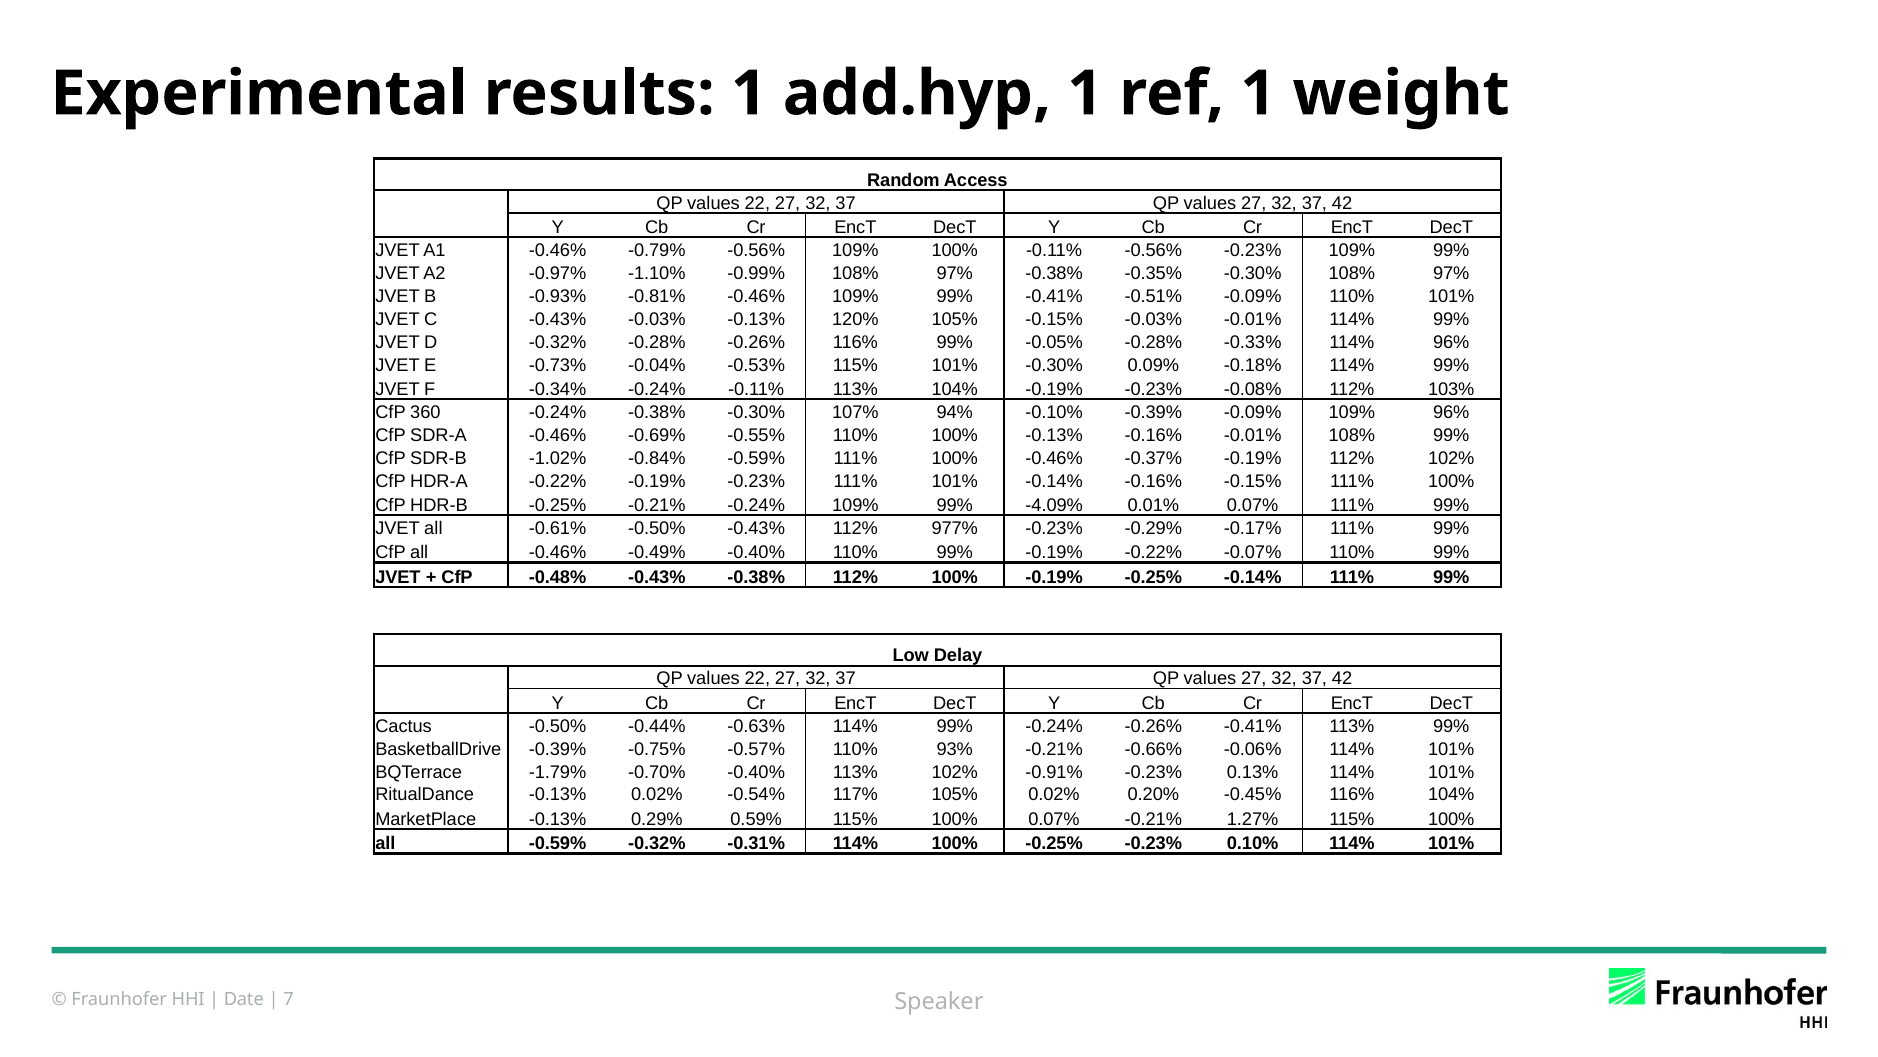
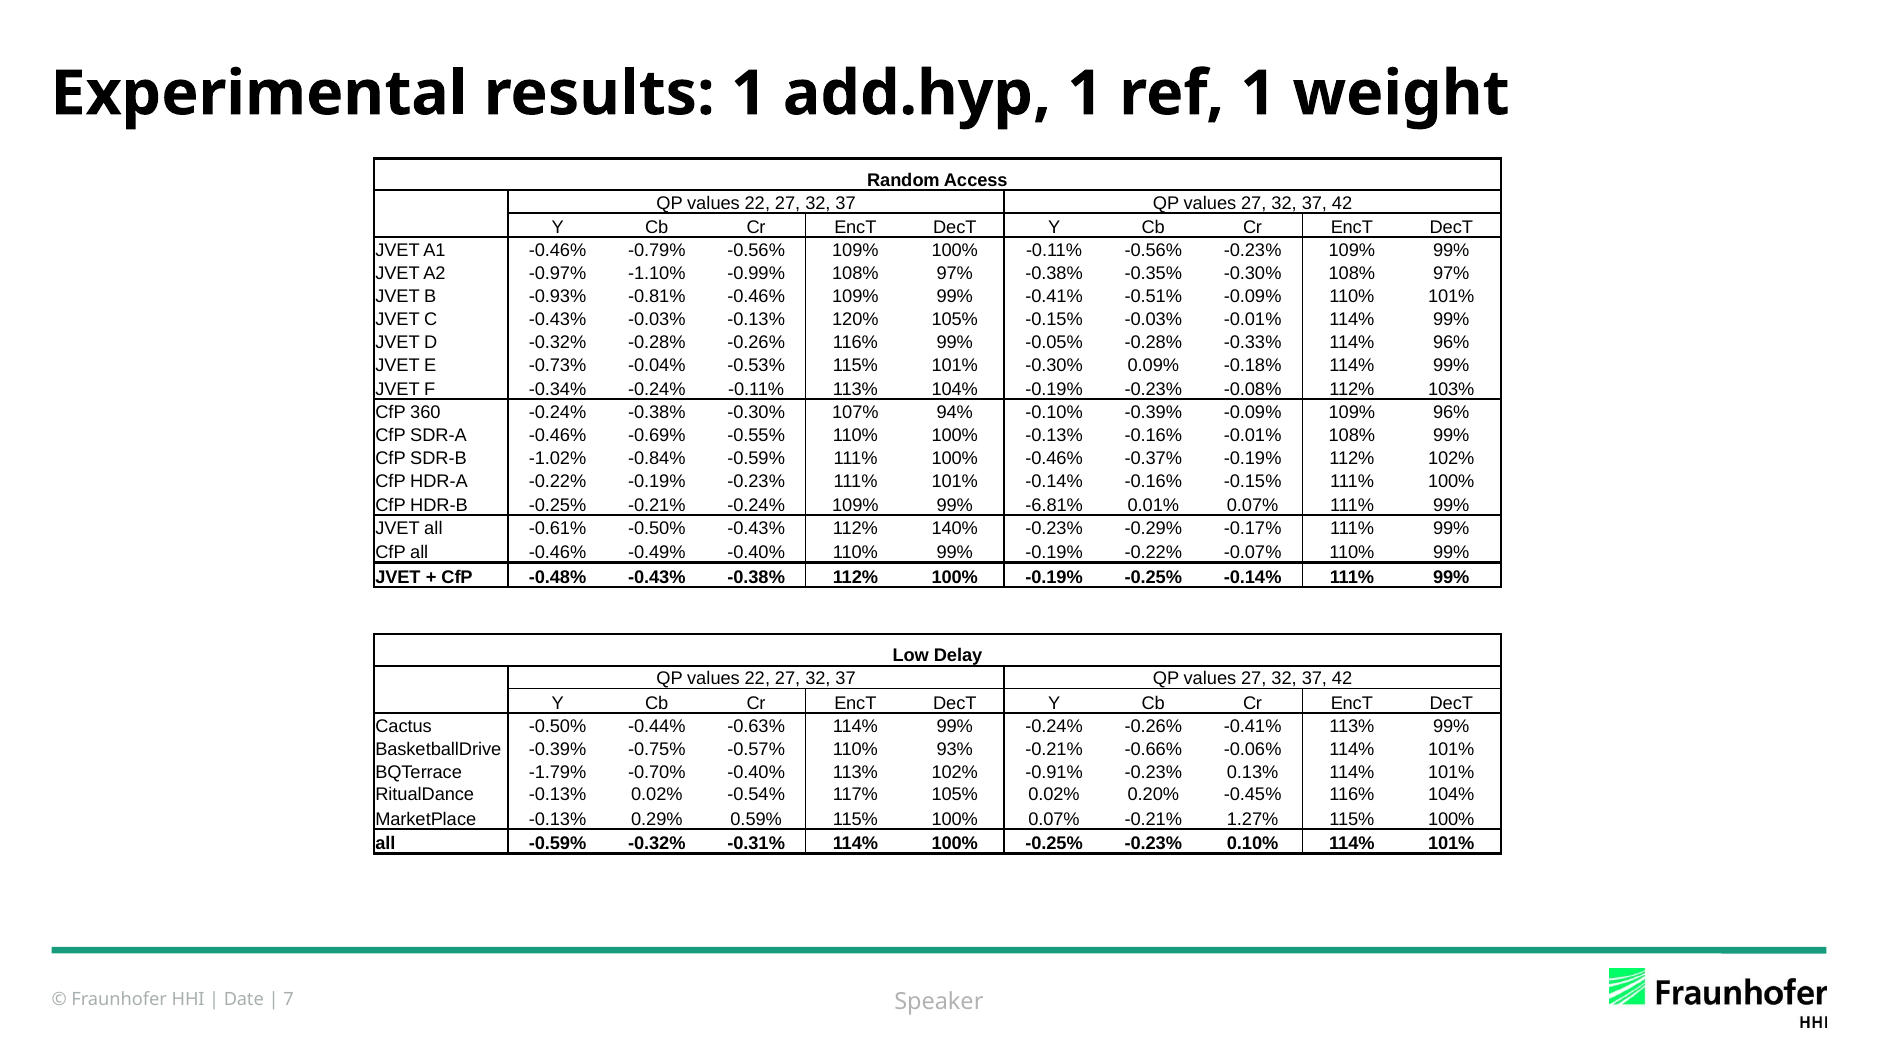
-4.09%: -4.09% -> -6.81% (1054, 505)
977%: 977% -> 140% (955, 528)
